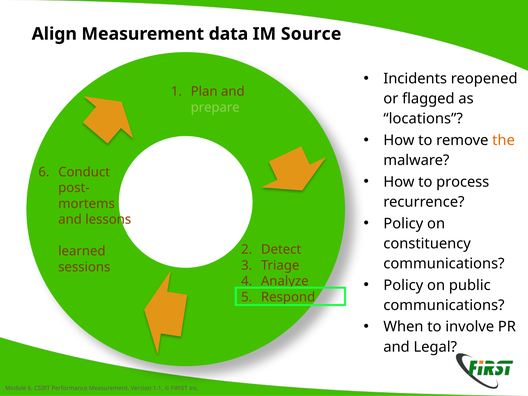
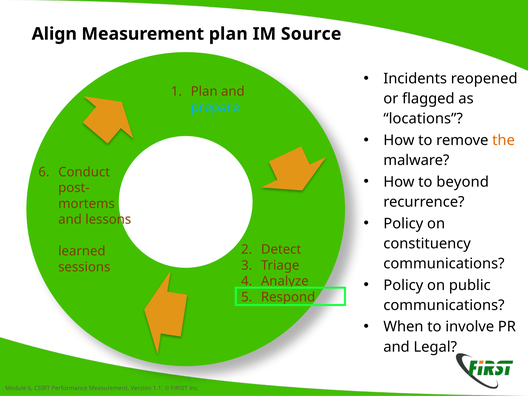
Measurement data: data -> plan (228, 34)
prepare colour: light green -> light blue (215, 107)
process: process -> beyond (463, 182)
